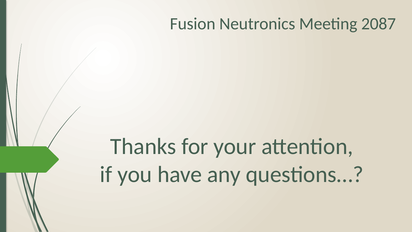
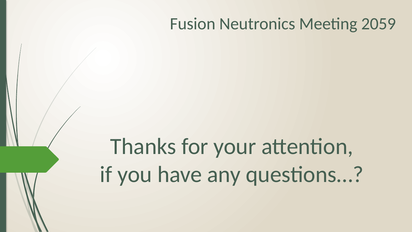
2087: 2087 -> 2059 (379, 24)
